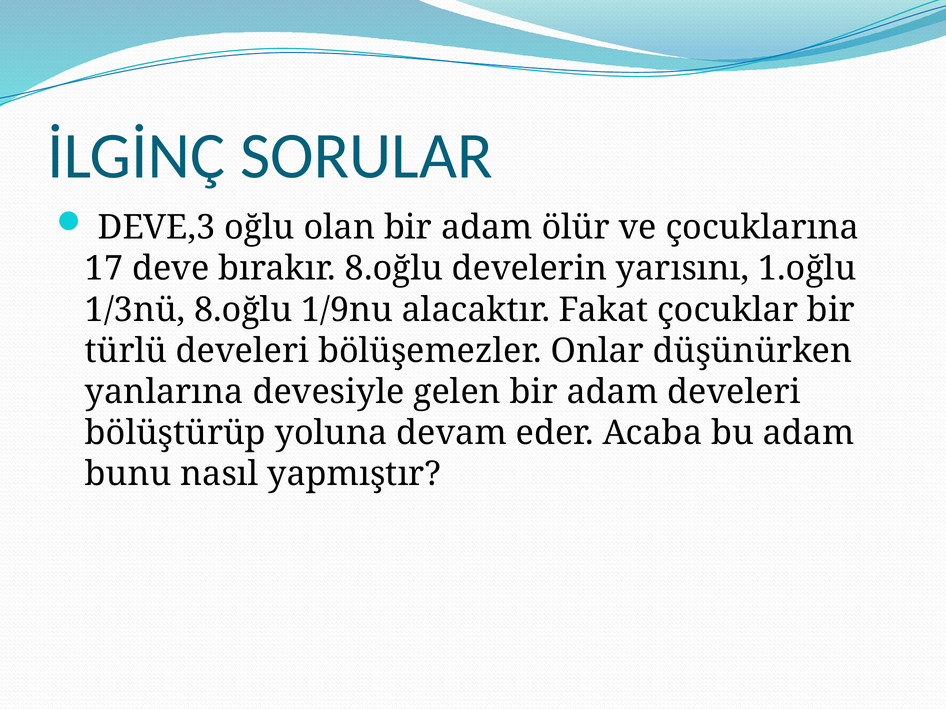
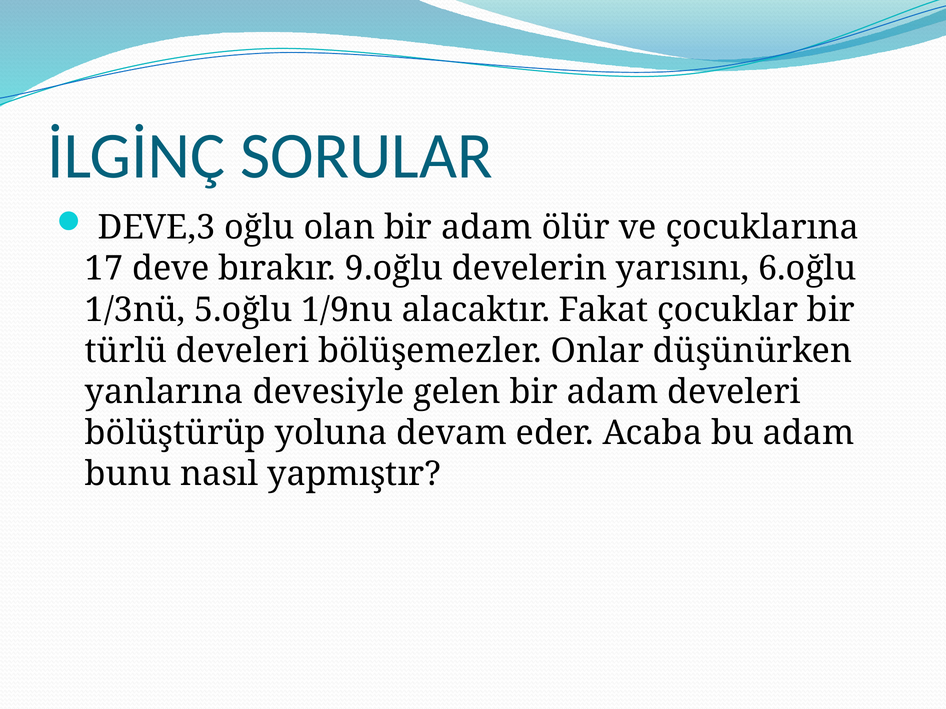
bırakır 8.oğlu: 8.oğlu -> 9.oğlu (394, 269)
1.oğlu: 1.oğlu -> 6.oğlu (807, 269)
1/3nü 8.oğlu: 8.oğlu -> 5.oğlu (243, 310)
